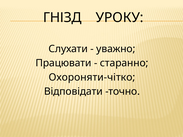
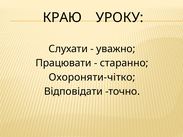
ГНІЗД: ГНІЗД -> КРАЮ (62, 18)
